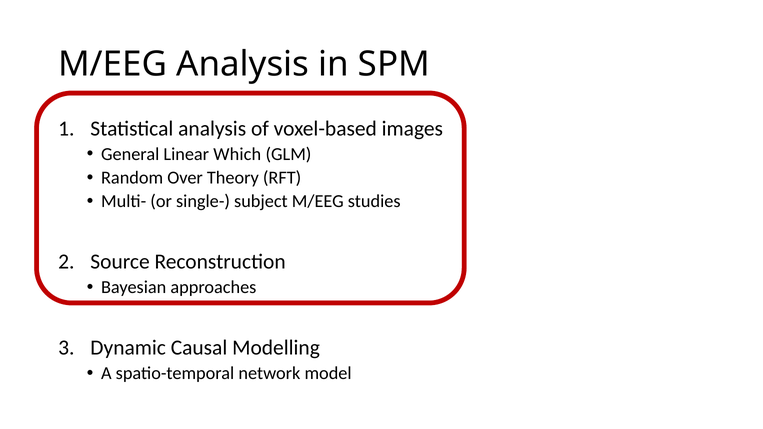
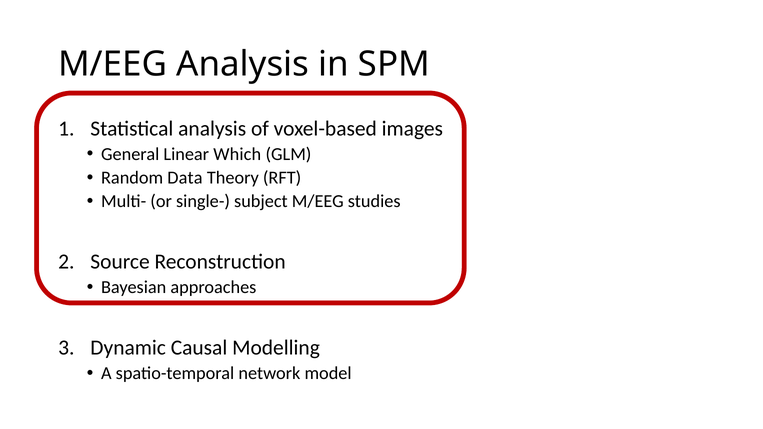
Over: Over -> Data (185, 178)
